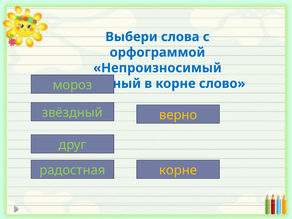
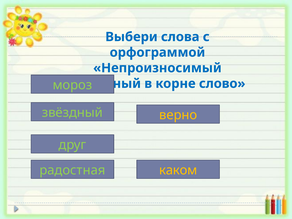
радостная корне: корне -> каком (178, 170)
